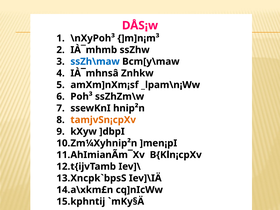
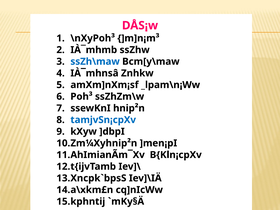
tamjvSn¡cpXv colour: orange -> blue (103, 120)
